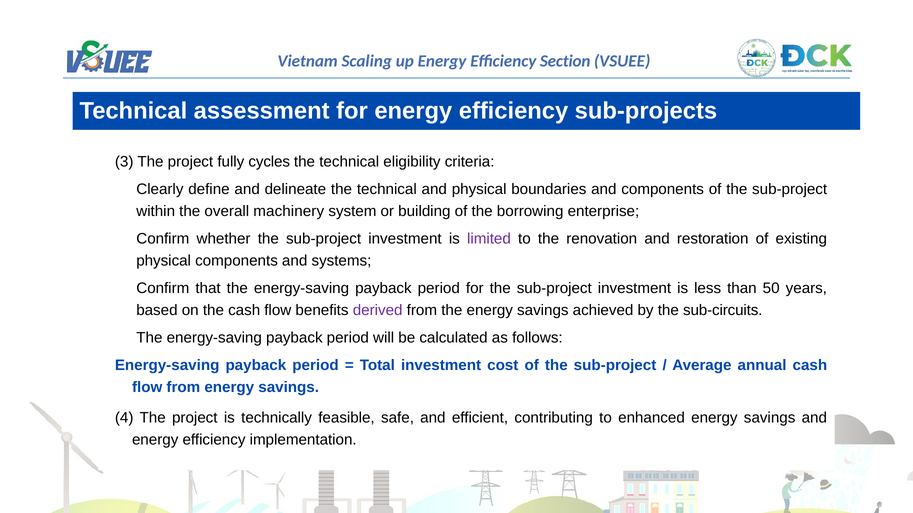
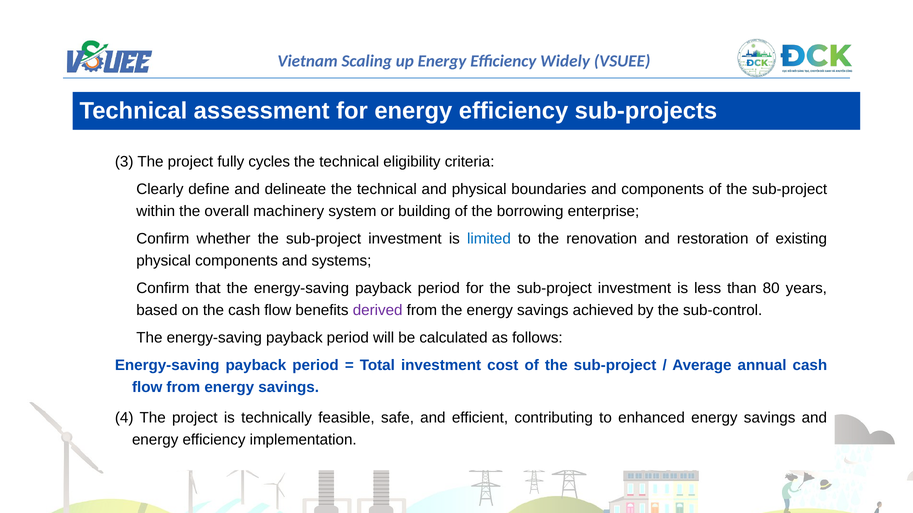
Section: Section -> Widely (565, 61)
limited colour: purple -> blue (489, 239)
50: 50 -> 80 (771, 289)
sub-circuits: sub-circuits -> sub-control (723, 311)
